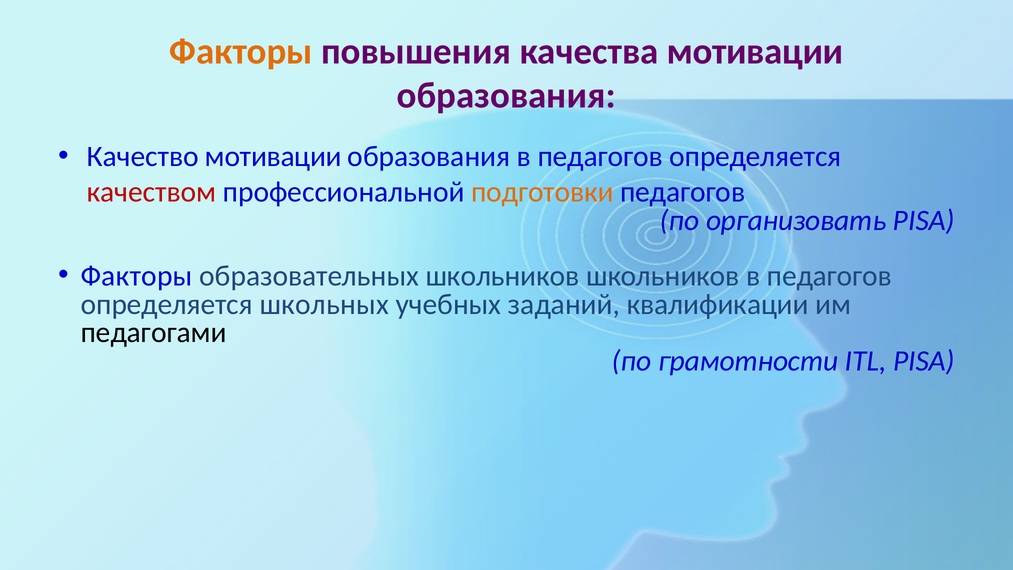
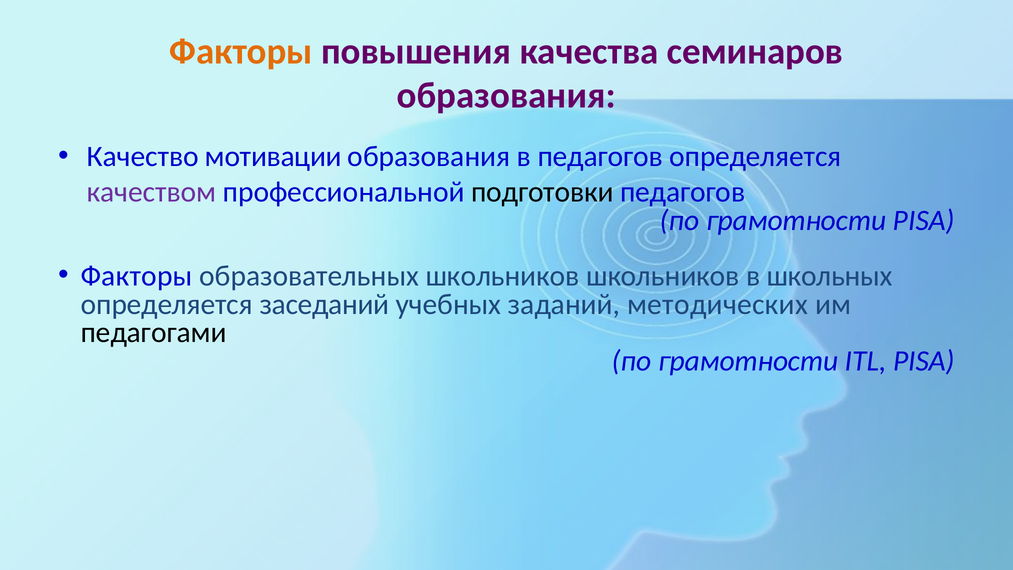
качества мотивации: мотивации -> семинаров (755, 51)
качеством colour: red -> purple (151, 192)
подготовки colour: orange -> black (542, 192)
организовать: организовать -> грамотности (796, 221)
школьников в педагогов: педагогов -> школьных (829, 276)
школьных: школьных -> заседаний (324, 304)
квалификации: квалификации -> методических (718, 304)
